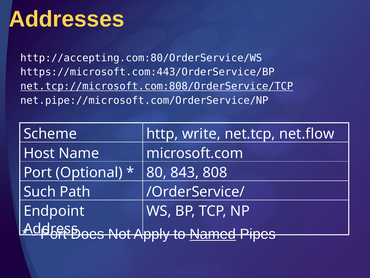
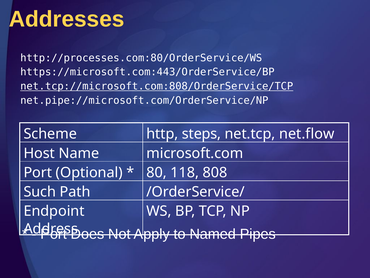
http://accepting.com:80/OrderService/WS: http://accepting.com:80/OrderService/WS -> http://processes.com:80/OrderService/WS (141, 58)
write: write -> steps (201, 134)
843: 843 -> 118 (185, 172)
Named underline: present -> none (213, 234)
